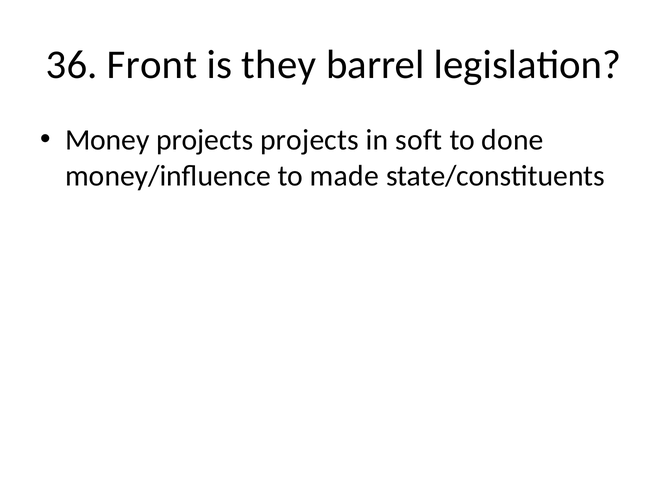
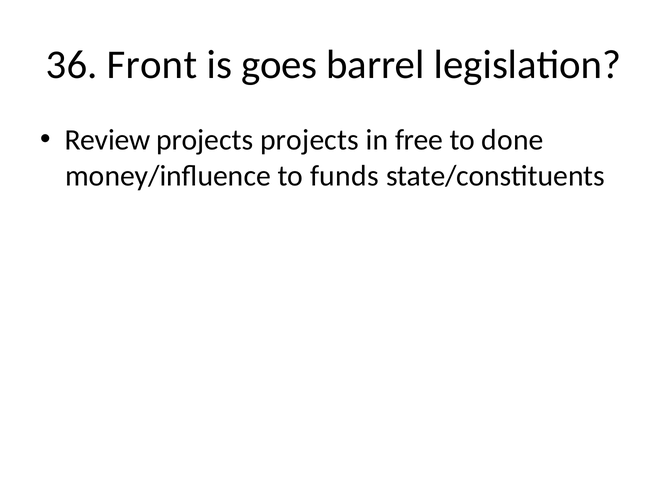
they: they -> goes (279, 65)
Money: Money -> Review (107, 140)
soft: soft -> free (419, 140)
made: made -> funds (344, 176)
